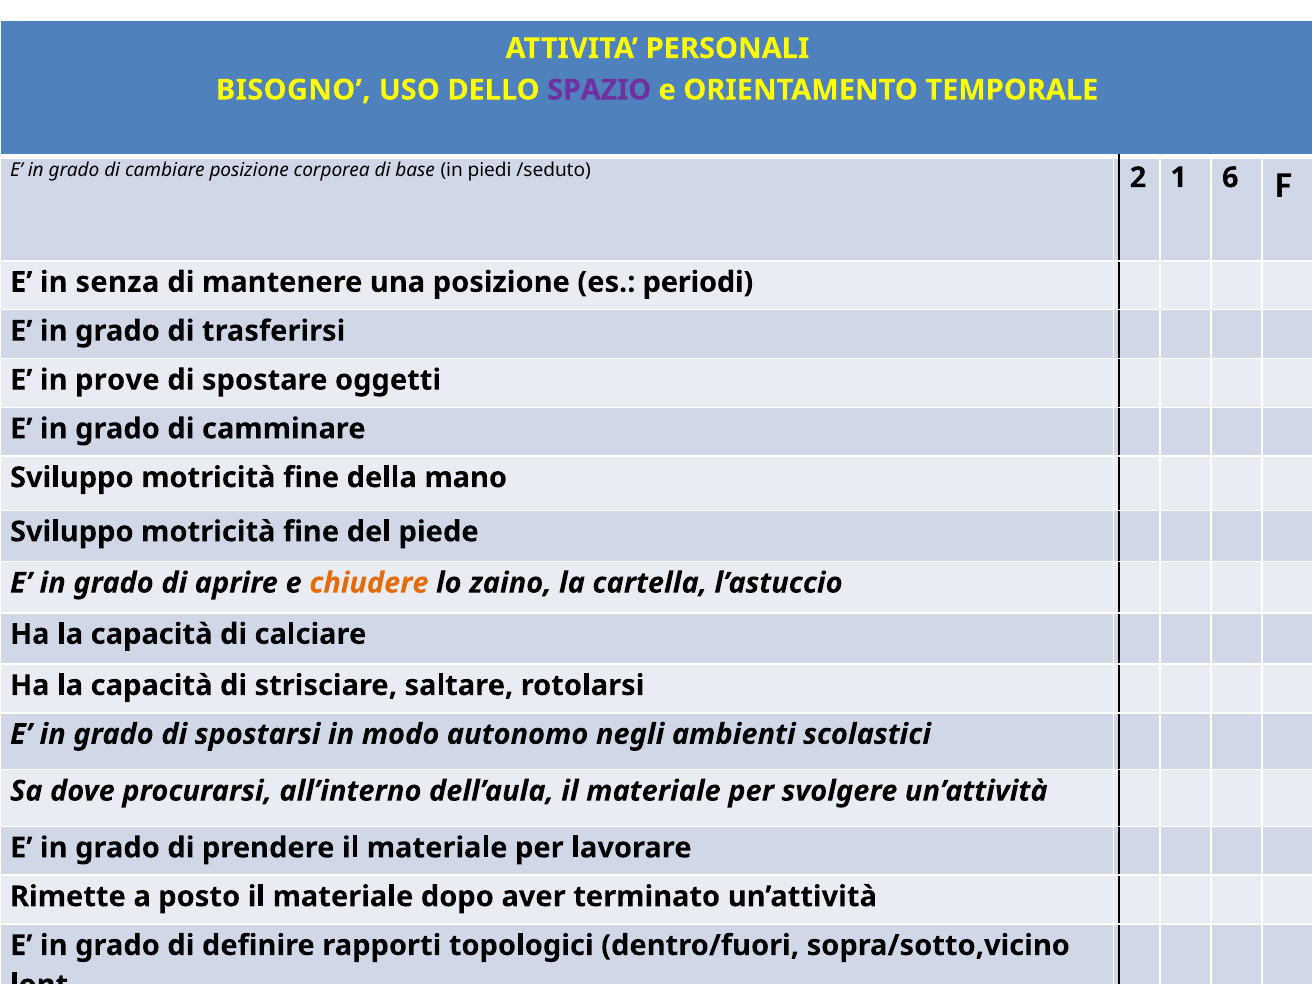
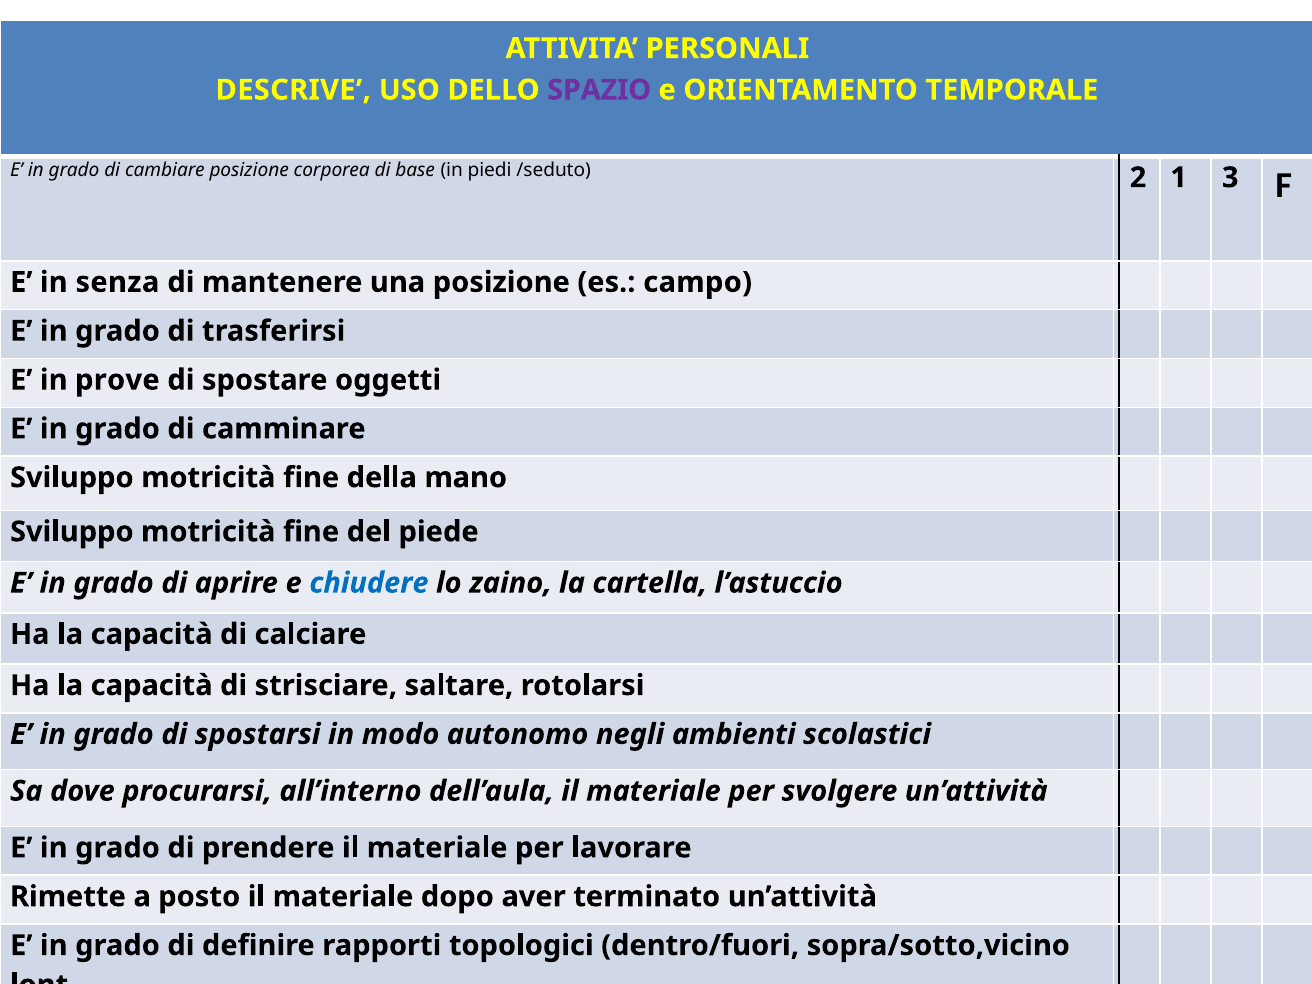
BISOGNO: BISOGNO -> DESCRIVE (293, 90)
6: 6 -> 3 (1230, 178)
periodi: periodi -> campo (698, 282)
chiudere colour: orange -> blue (369, 583)
